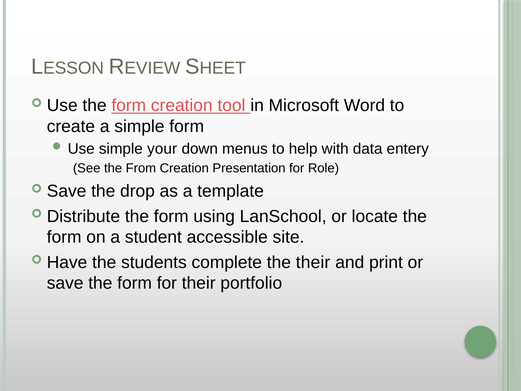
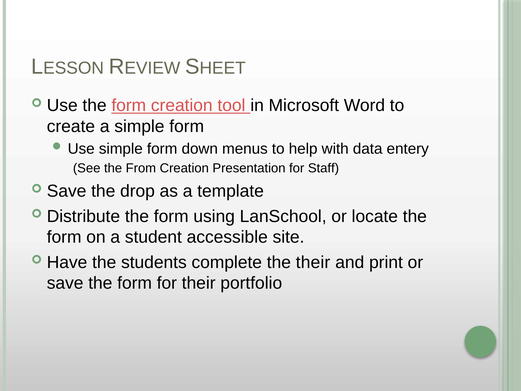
Use simple your: your -> form (162, 149)
Role: Role -> Staff (323, 168)
